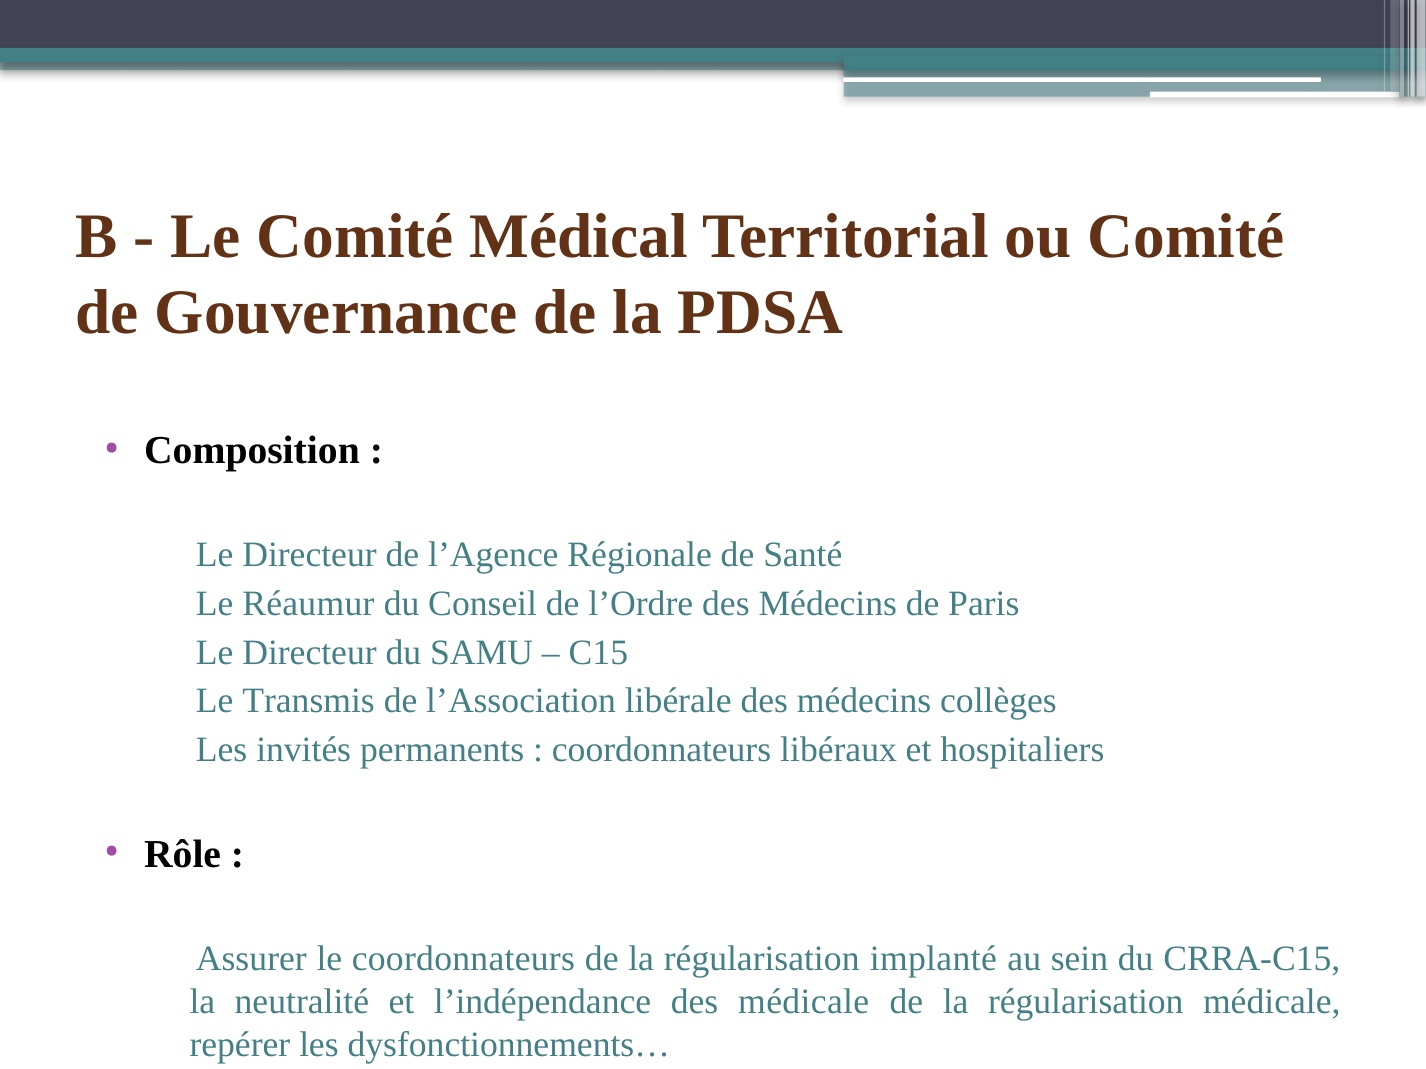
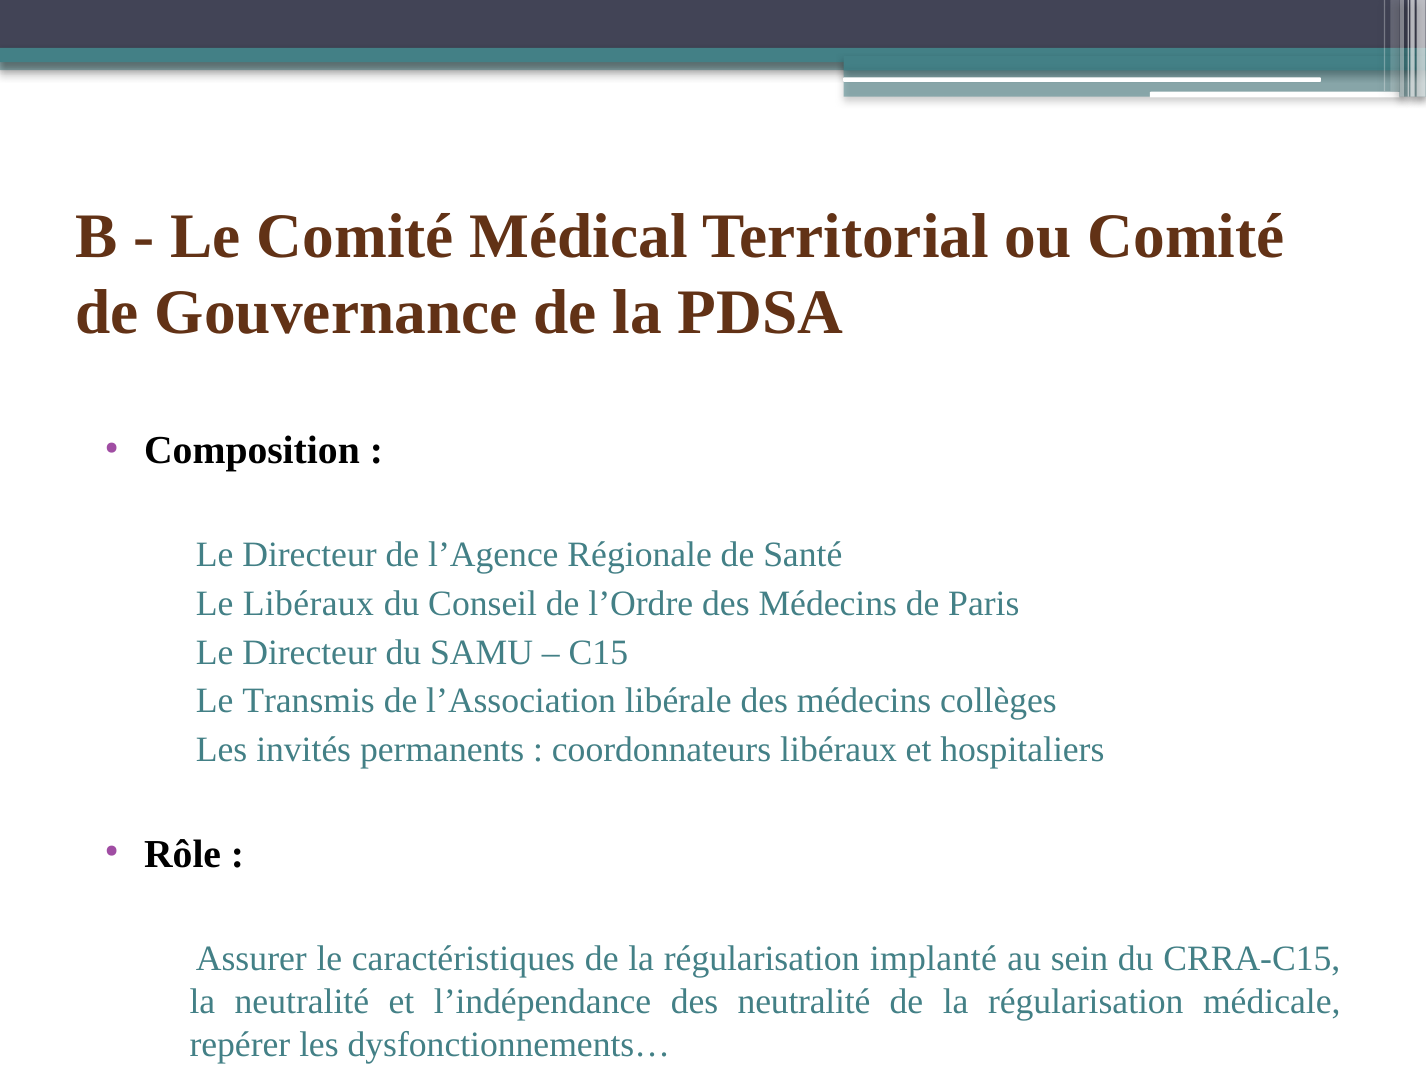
Réaumur: Réaumur -> Libéraux (308, 604)
le coordonnateurs: coordonnateurs -> caractéristiques (463, 959)
des médicale: médicale -> neutralité (804, 1002)
